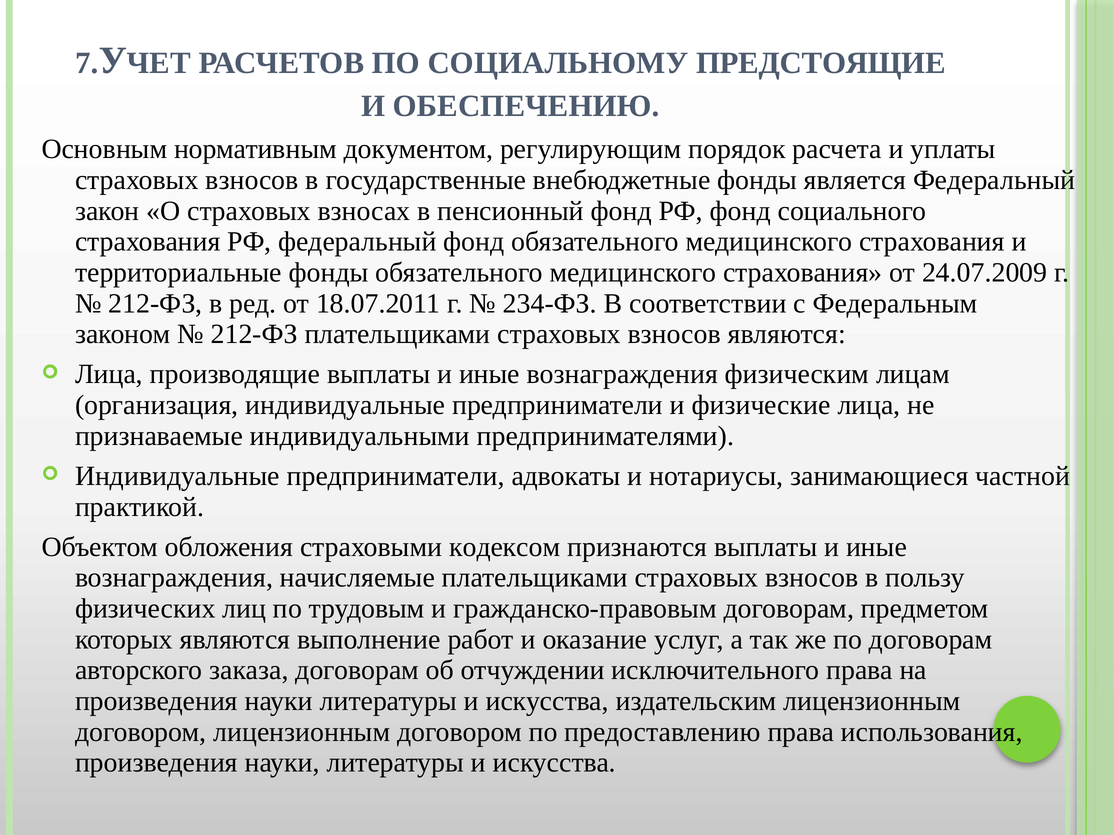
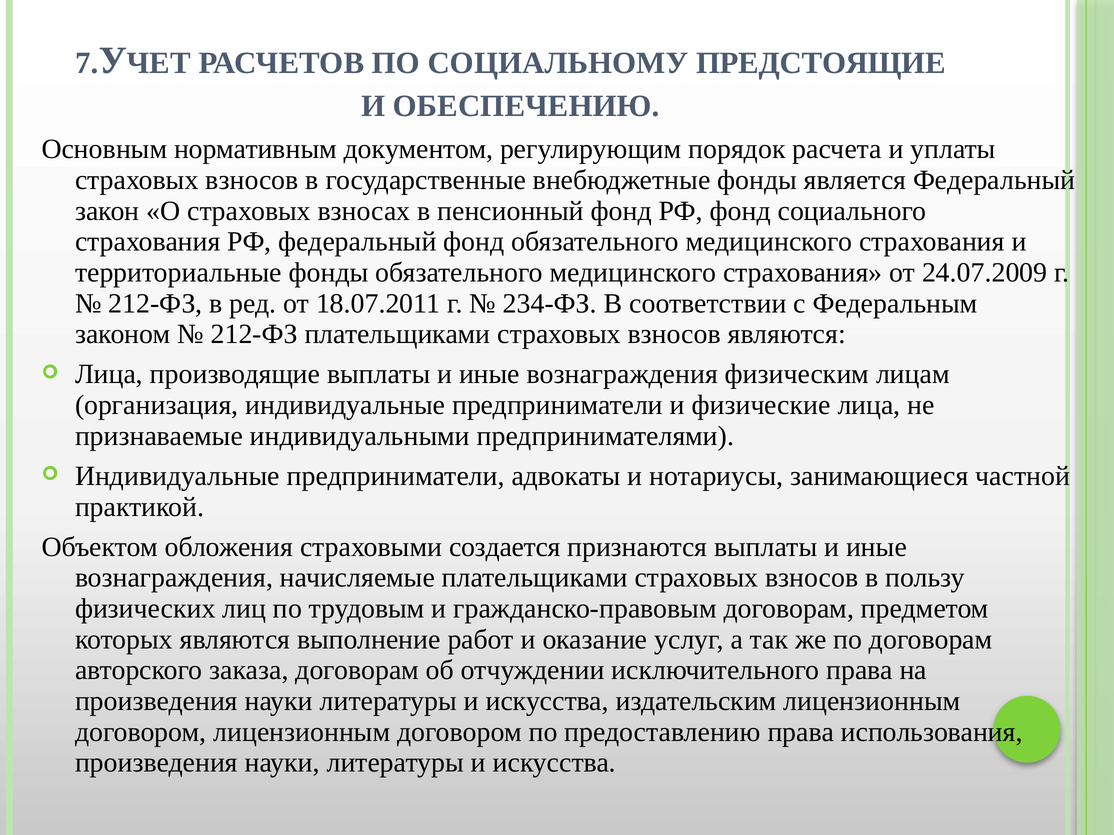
кодексом: кодексом -> создается (505, 547)
